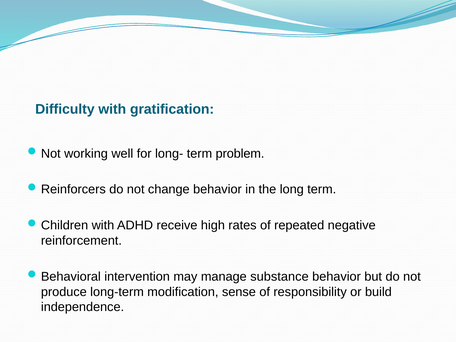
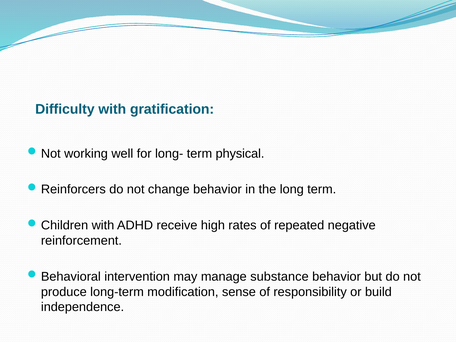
problem: problem -> physical (240, 153)
